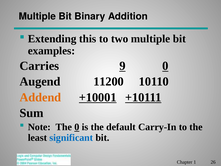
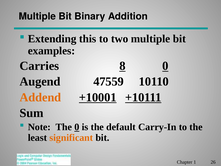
9: 9 -> 8 (122, 66)
11200: 11200 -> 47559 (109, 81)
significant colour: blue -> orange (71, 137)
